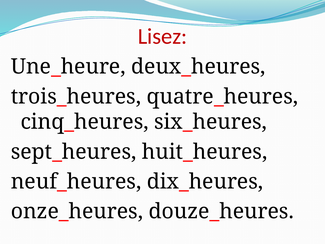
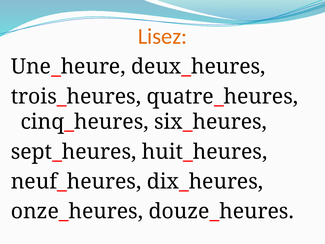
Lisez colour: red -> orange (162, 36)
